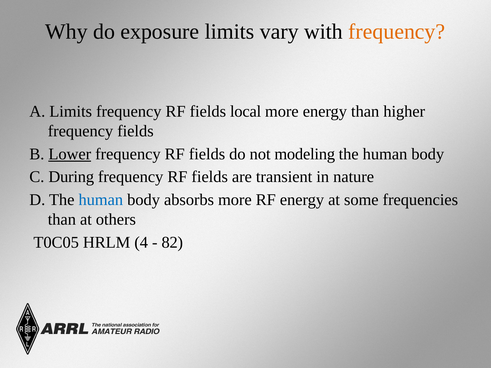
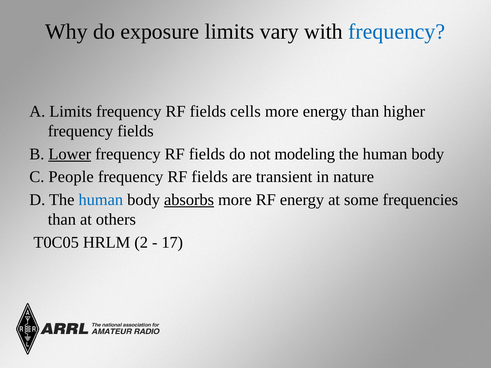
frequency colour: orange -> blue (397, 32)
local: local -> cells (245, 112)
During: During -> People (71, 177)
absorbs underline: none -> present (189, 200)
4: 4 -> 2 (141, 242)
82: 82 -> 17 (172, 242)
